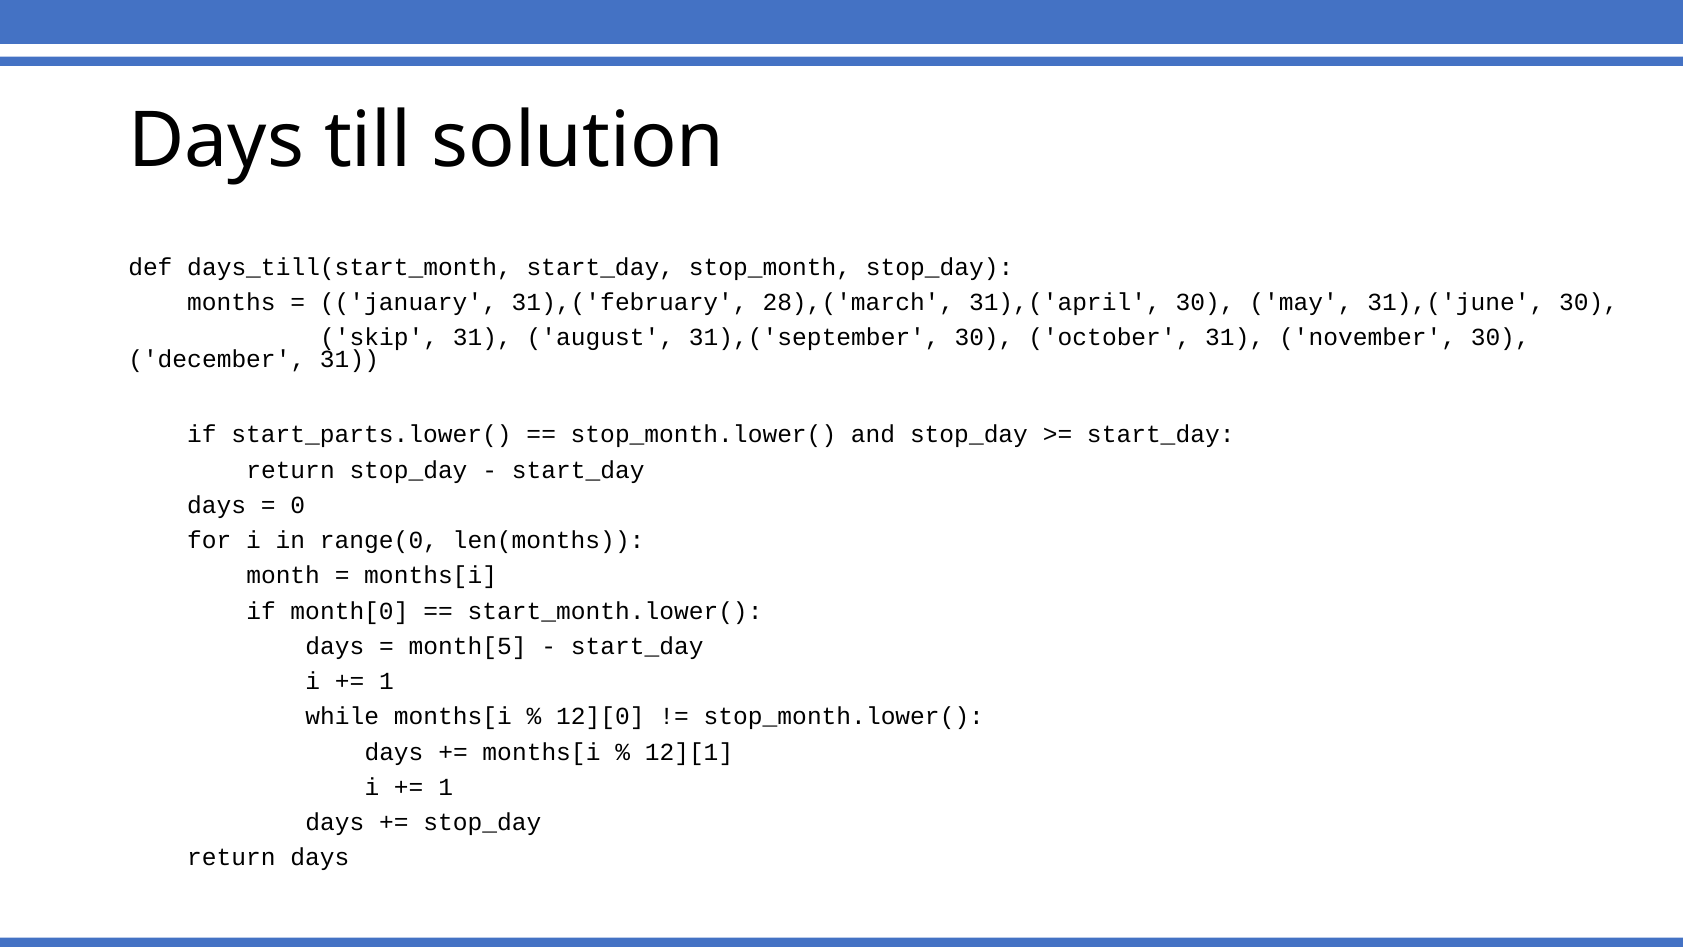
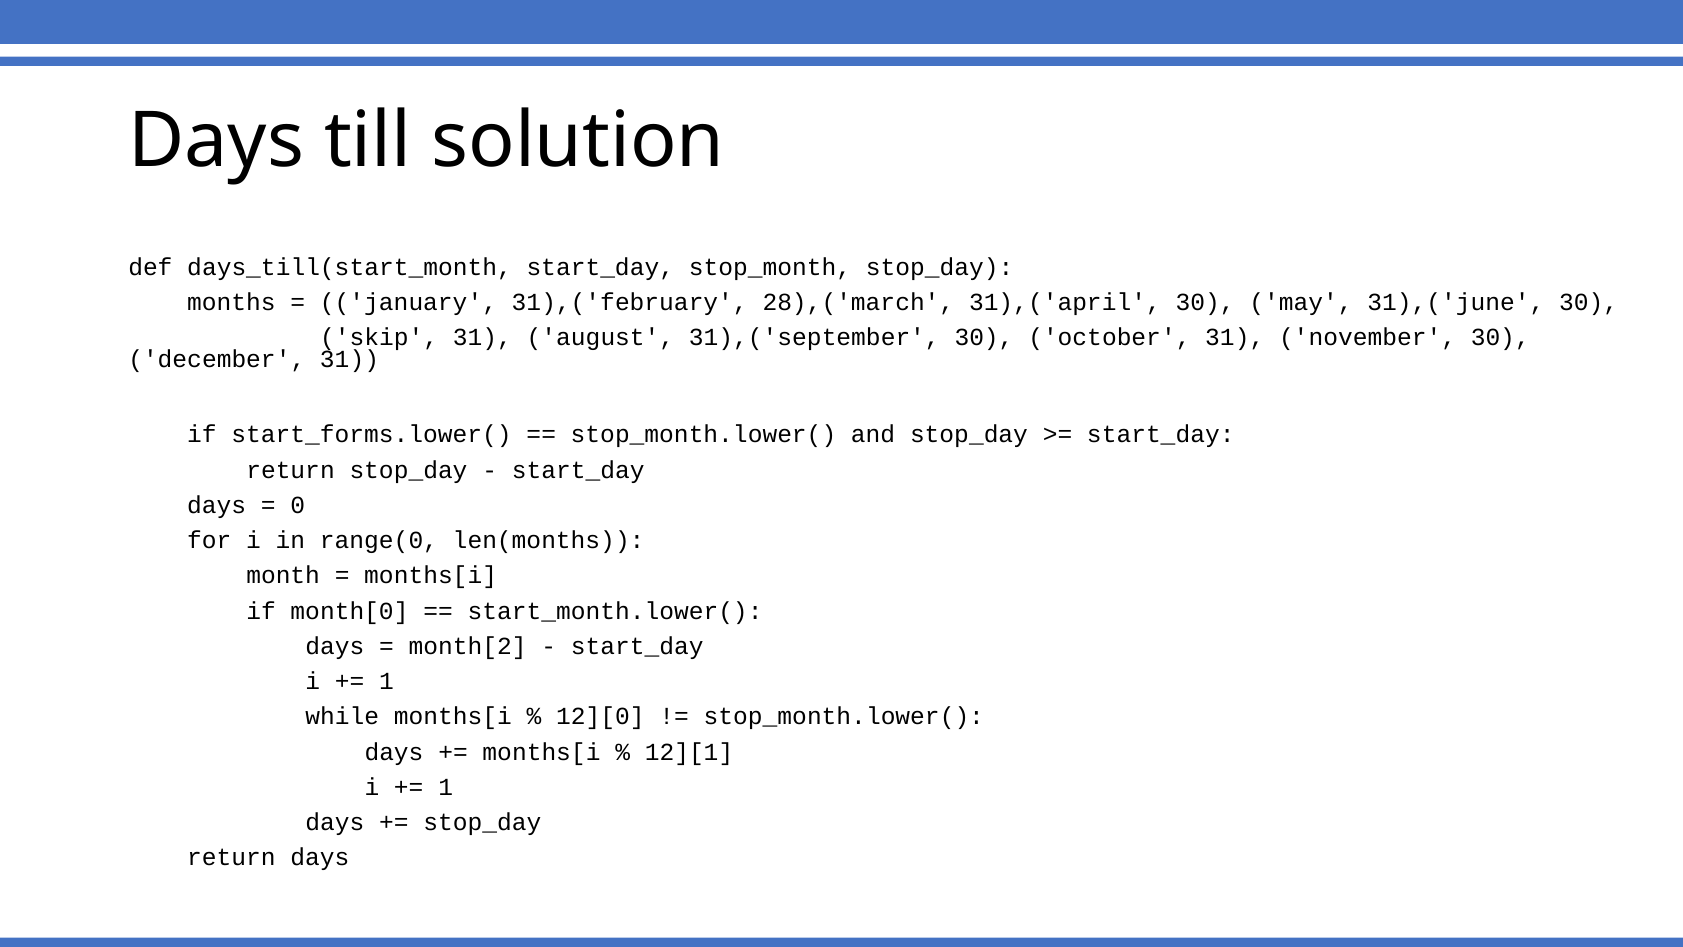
start_parts.lower(: start_parts.lower( -> start_forms.lower( (371, 435)
month[5: month[5 -> month[2 (468, 646)
